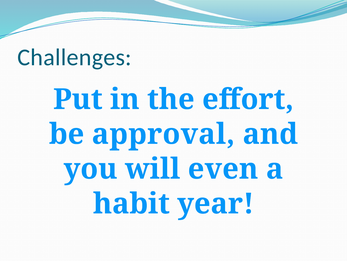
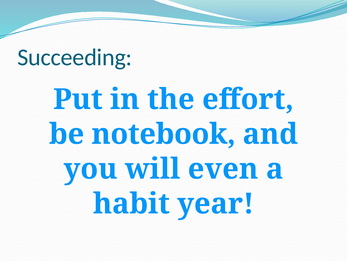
Challenges: Challenges -> Succeeding (75, 57)
approval: approval -> notebook (164, 134)
